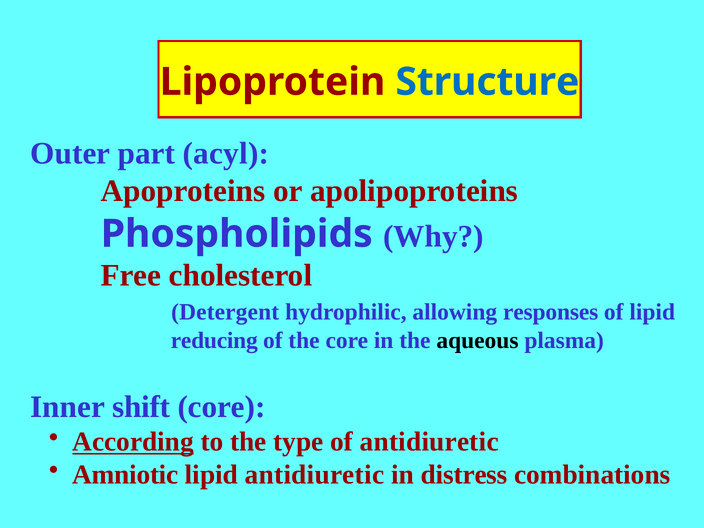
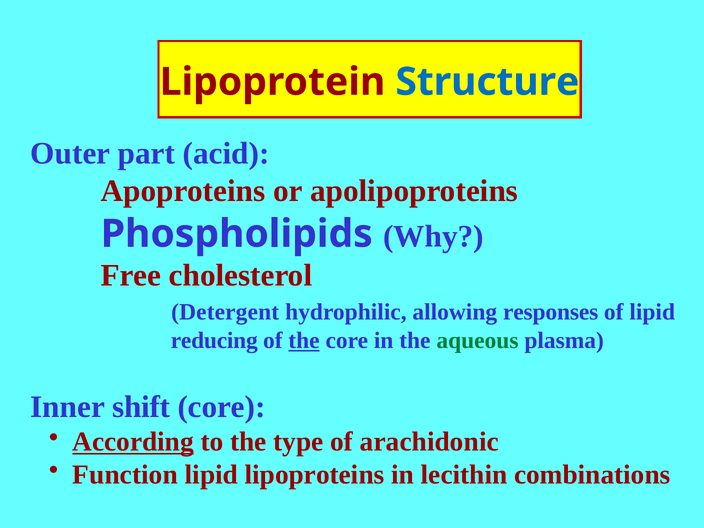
acyl: acyl -> acid (226, 154)
the underline: none -> present (304, 341)
aqueous colour: black -> green (477, 341)
of antidiuretic: antidiuretic -> arachidonic (429, 442)
Amniotic: Amniotic -> Function (125, 475)
lipid antidiuretic: antidiuretic -> lipoproteins (315, 475)
distress: distress -> lecithin (464, 475)
